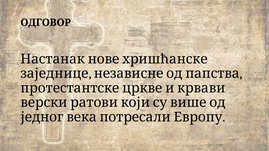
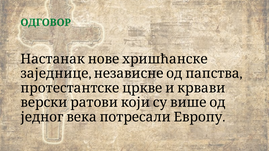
ОДГОВОР colour: black -> green (46, 23)
